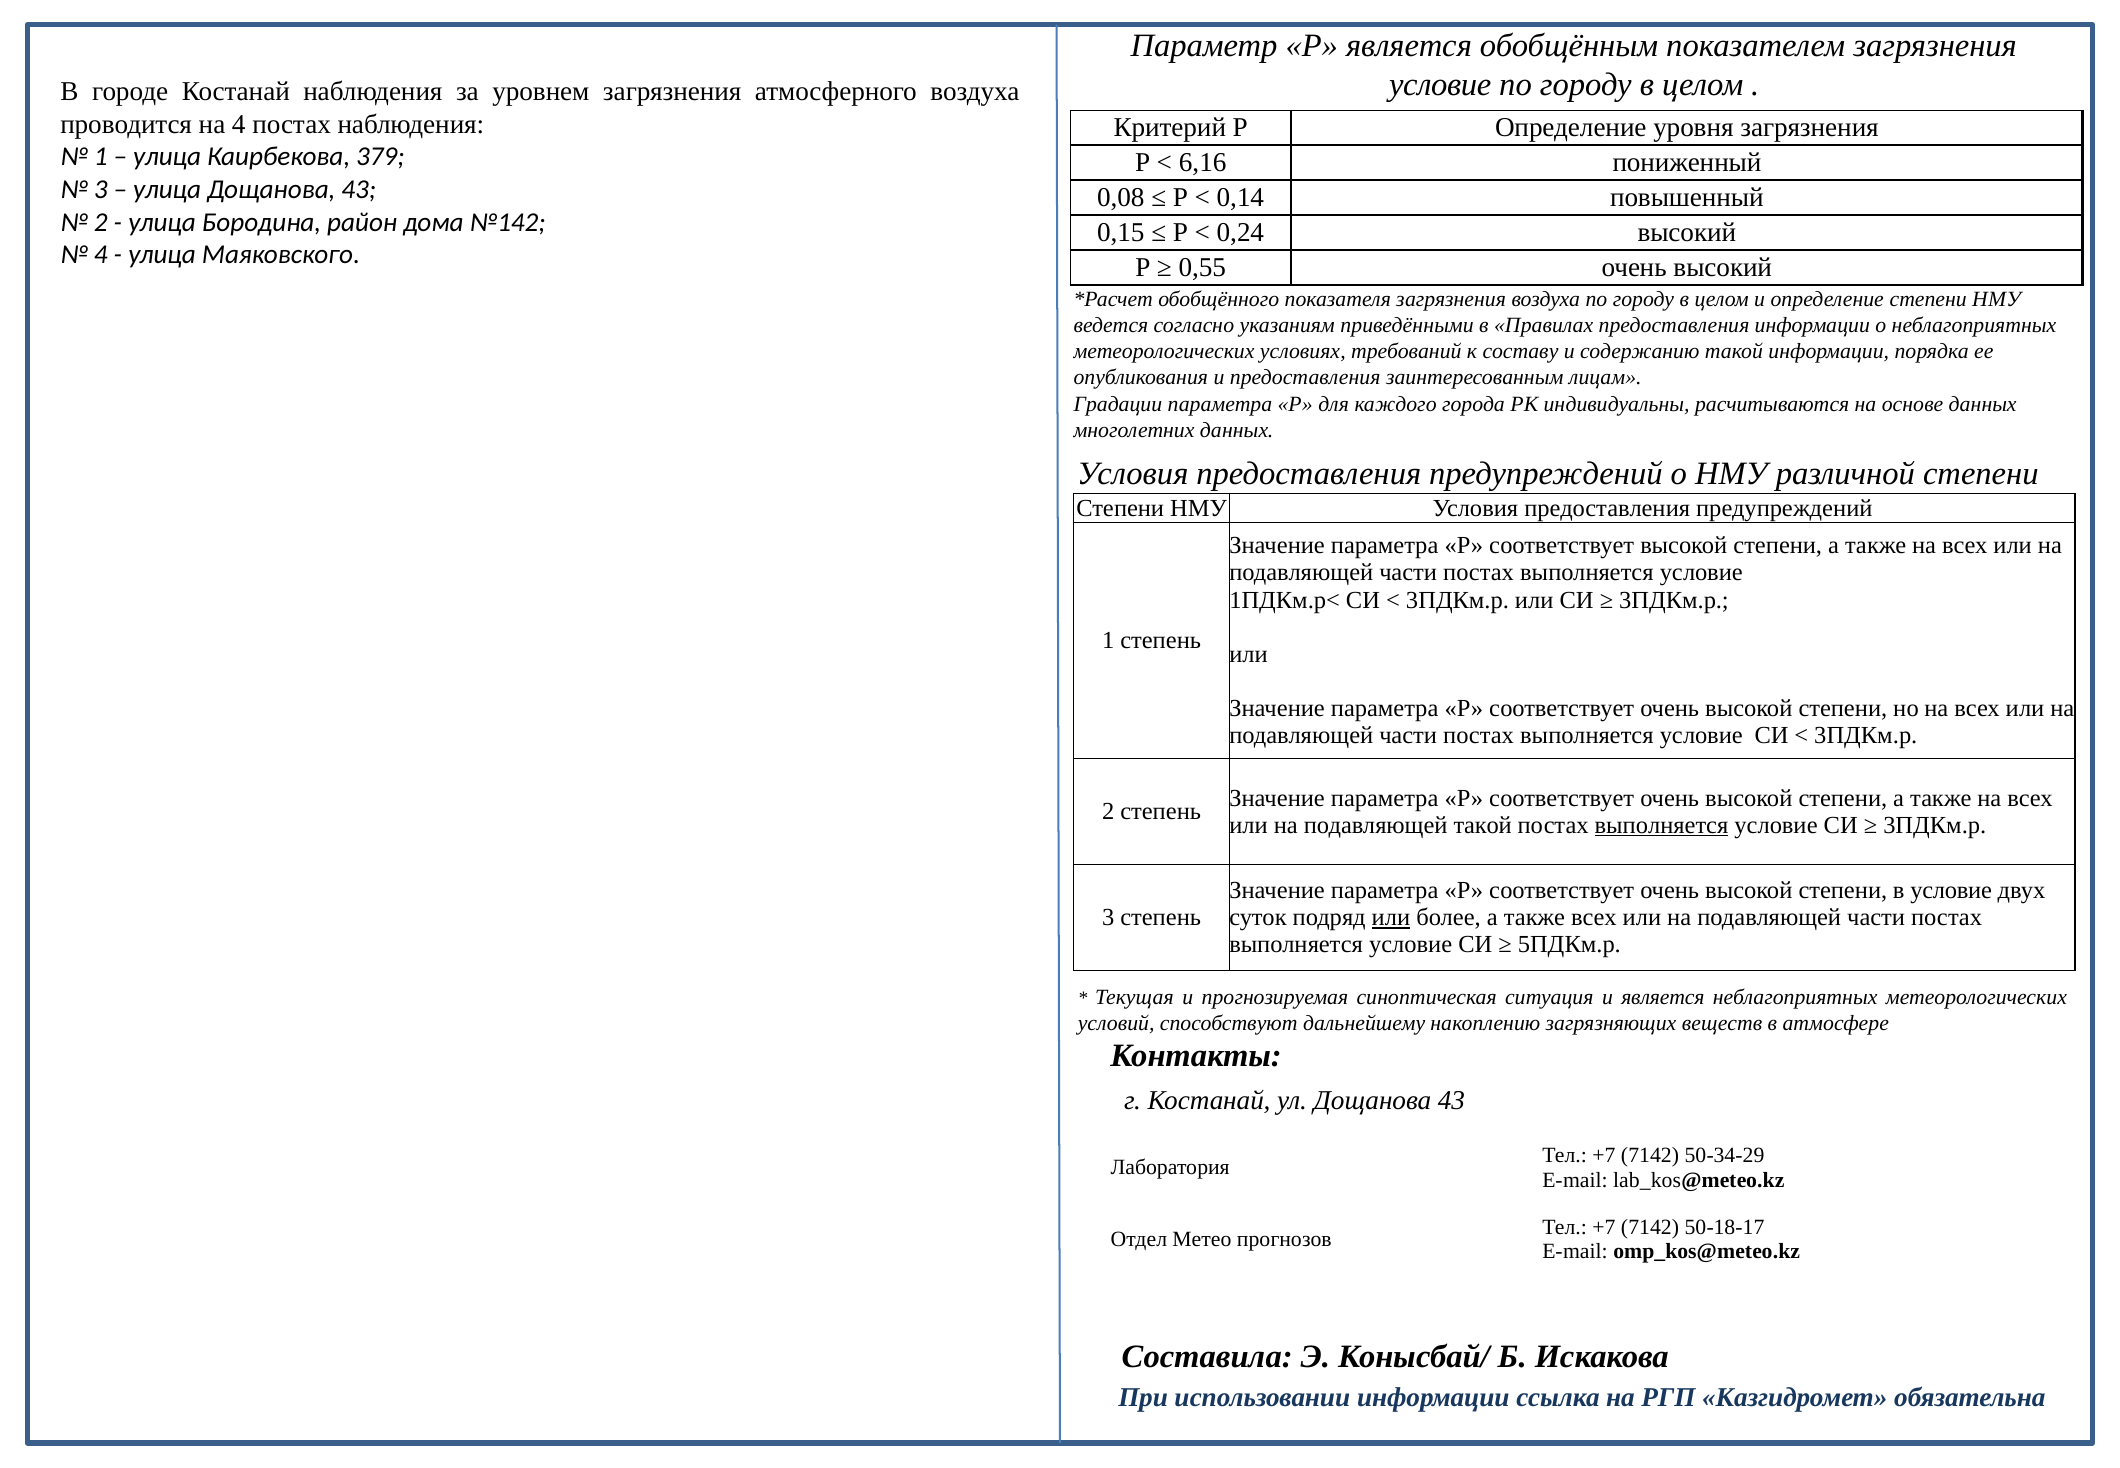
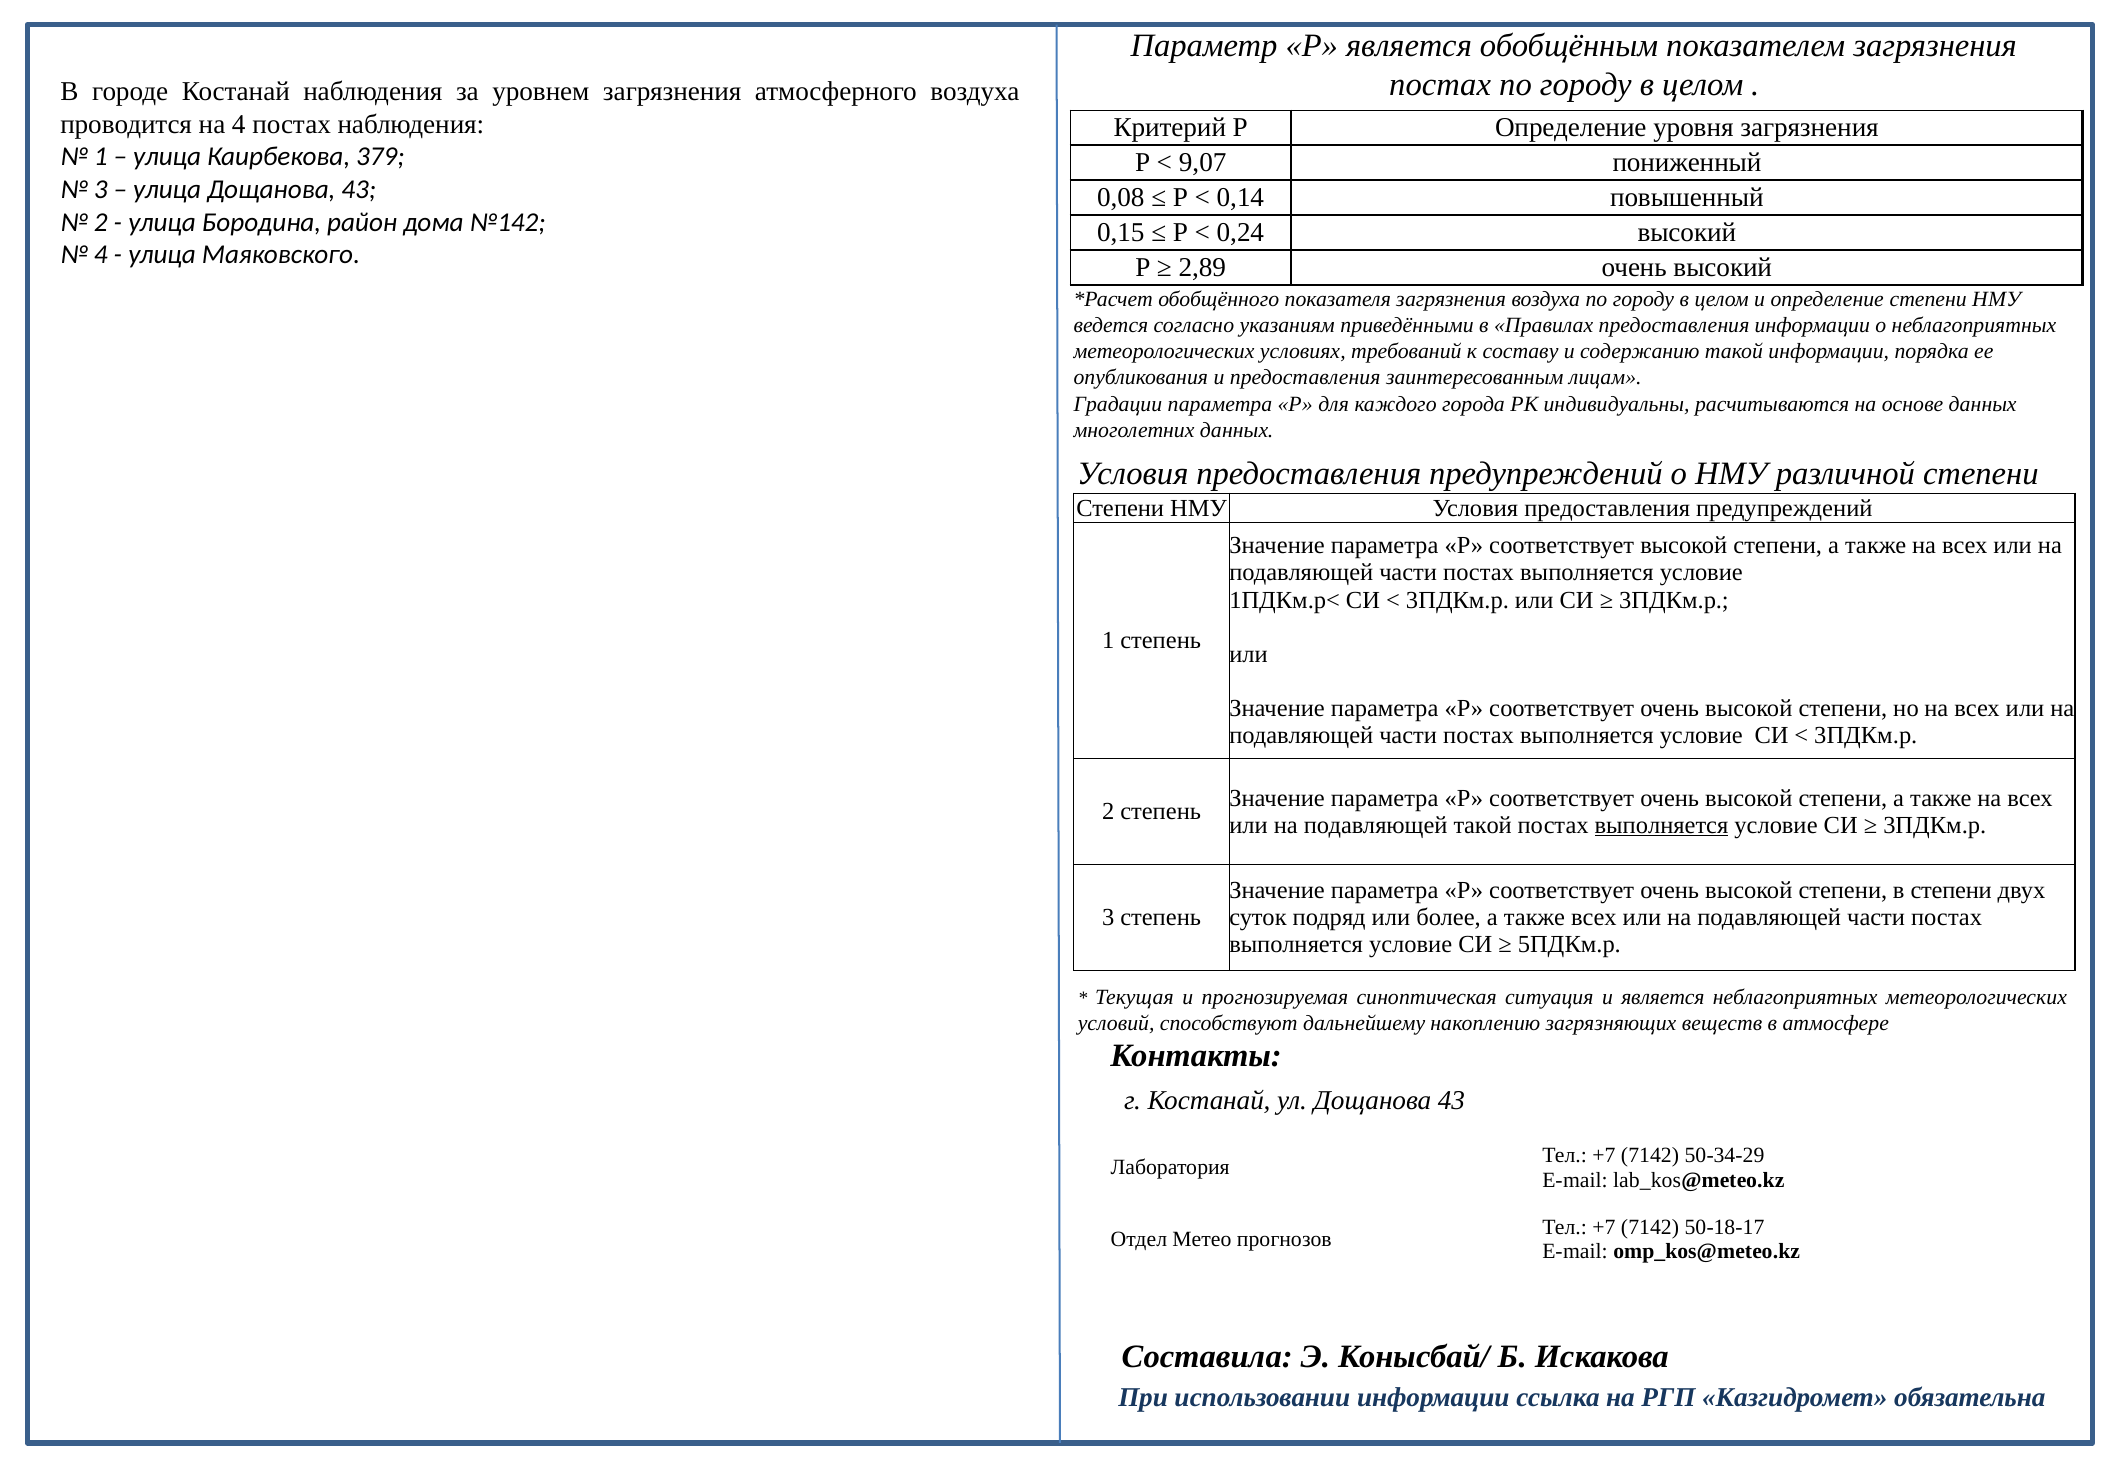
условие: условие -> постах (1440, 85)
6,16: 6,16 -> 9,07 (1203, 162)
0,55: 0,55 -> 2,89 (1202, 267)
в условие: условие -> степени (1951, 890)
или underline: present -> none (1391, 917)
